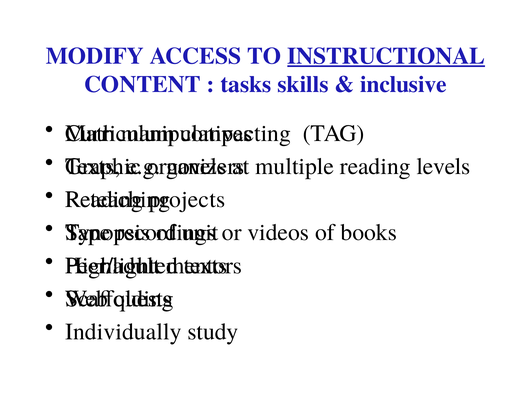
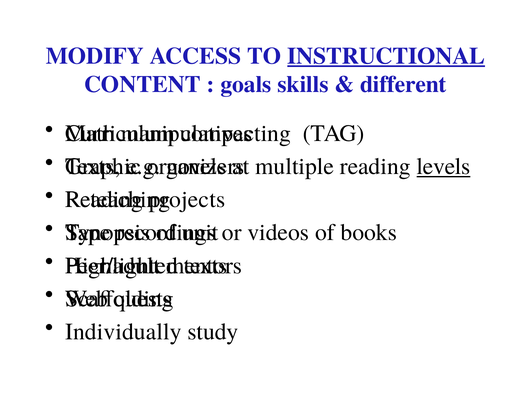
tasks: tasks -> goals (246, 84)
inclusive: inclusive -> different (403, 84)
levels underline: none -> present (443, 167)
